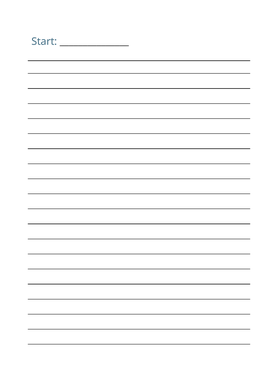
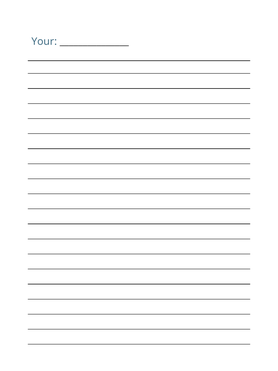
Start: Start -> Your (44, 41)
